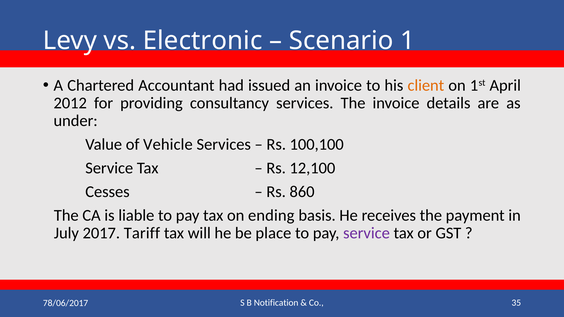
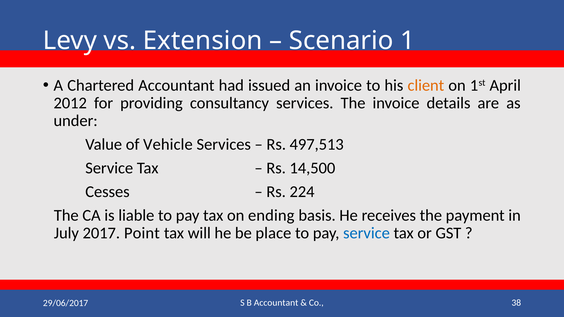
Electronic: Electronic -> Extension (203, 41)
100,100: 100,100 -> 497,513 (317, 145)
12,100: 12,100 -> 14,500 (312, 168)
860: 860 -> 224 (302, 192)
Tariff: Tariff -> Point (142, 233)
service colour: purple -> blue (366, 233)
B Notification: Notification -> Accountant (276, 303)
35: 35 -> 38 (516, 303)
78/06/2017: 78/06/2017 -> 29/06/2017 (66, 303)
